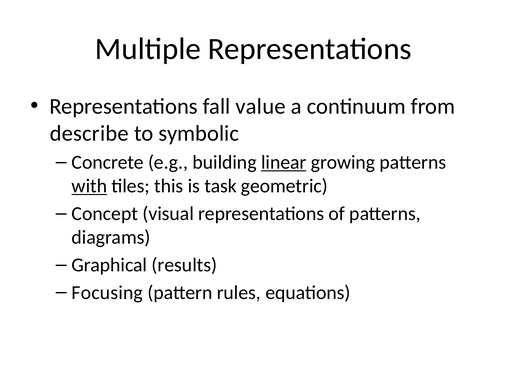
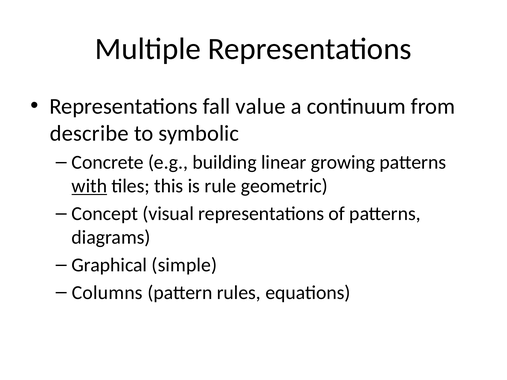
linear underline: present -> none (284, 163)
task: task -> rule (220, 186)
results: results -> simple (184, 265)
Focusing: Focusing -> Columns (107, 293)
